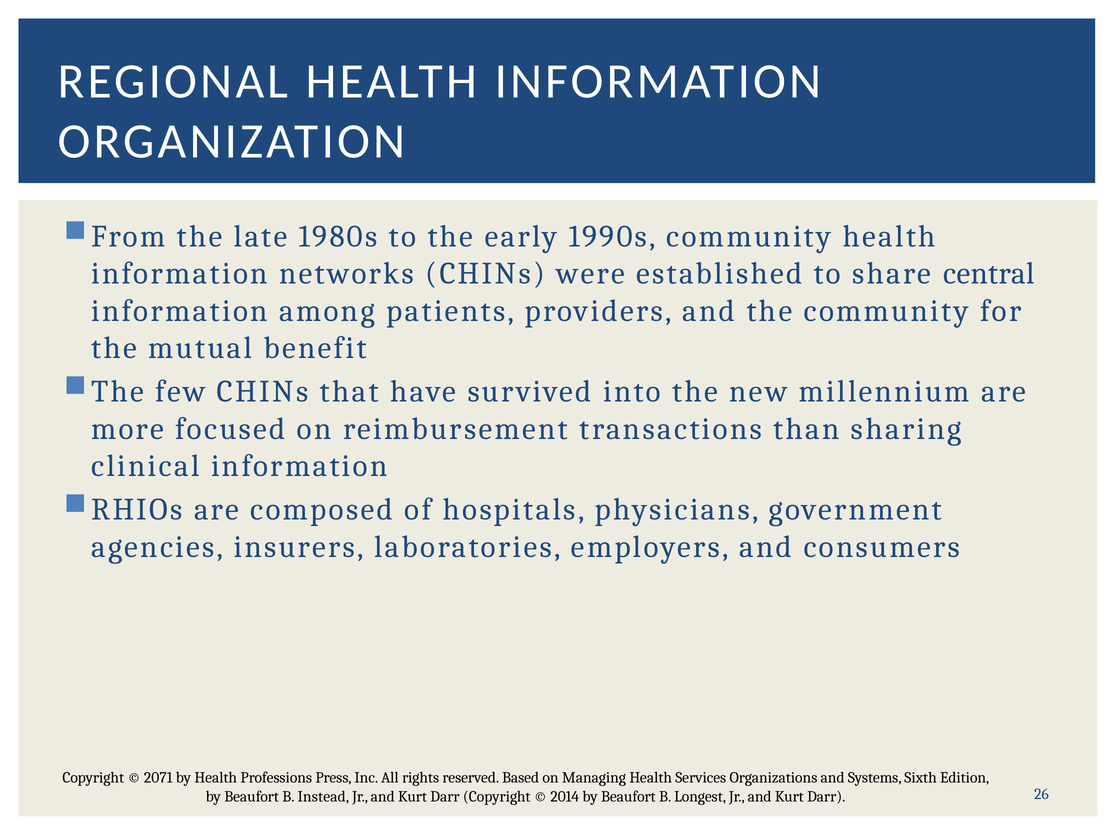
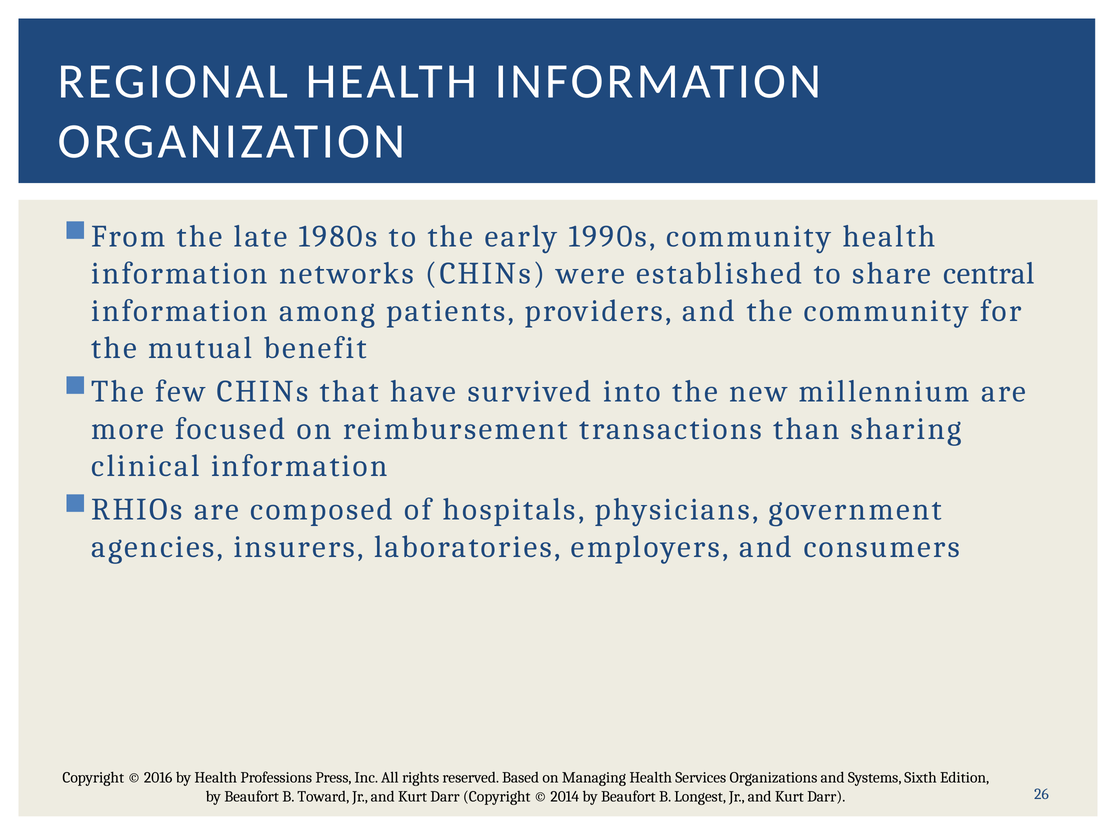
2071: 2071 -> 2016 (158, 778)
Instead: Instead -> Toward (323, 796)
